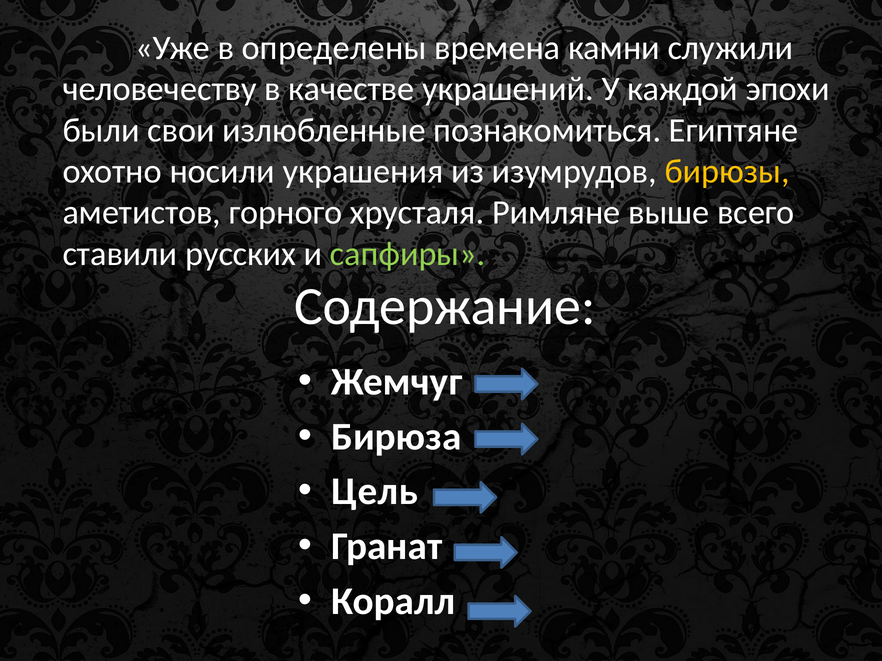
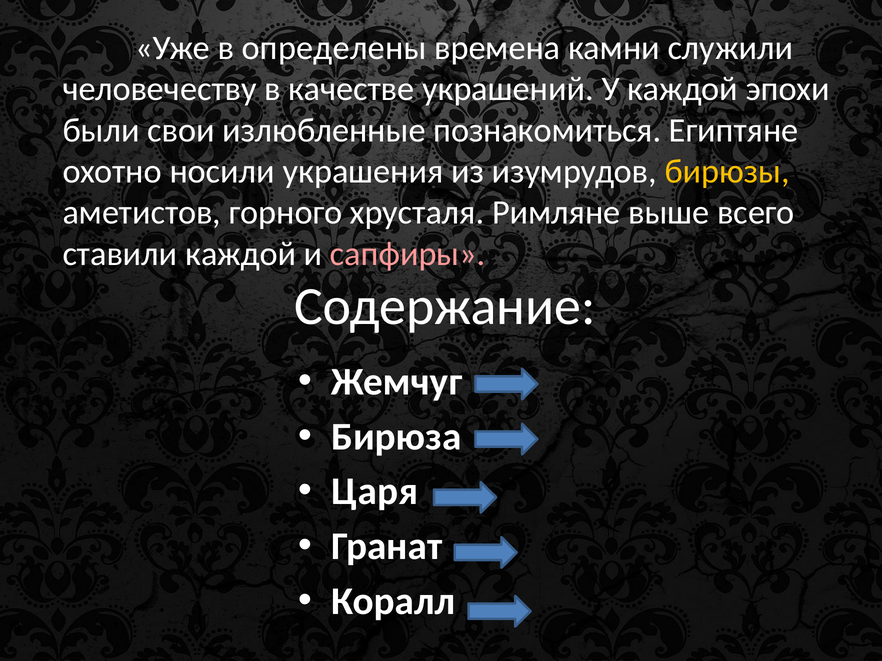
ставили русских: русских -> каждой (241, 254)
сапфиры colour: light green -> pink (408, 254)
Цель: Цель -> Царя (375, 492)
